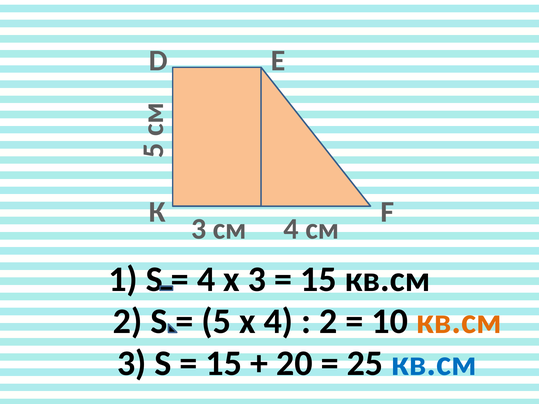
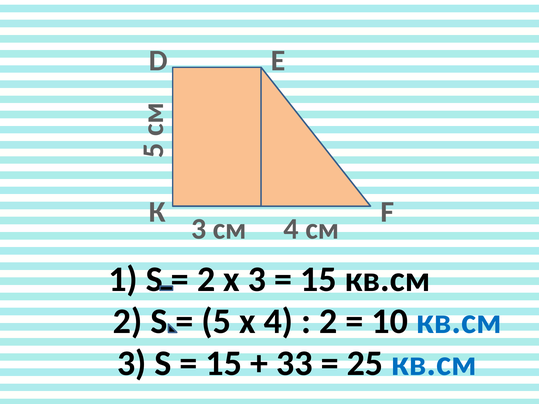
4: 4 -> 2 (206, 279)
кв.см colour: orange -> blue (459, 322)
20: 20 -> 33 (294, 364)
